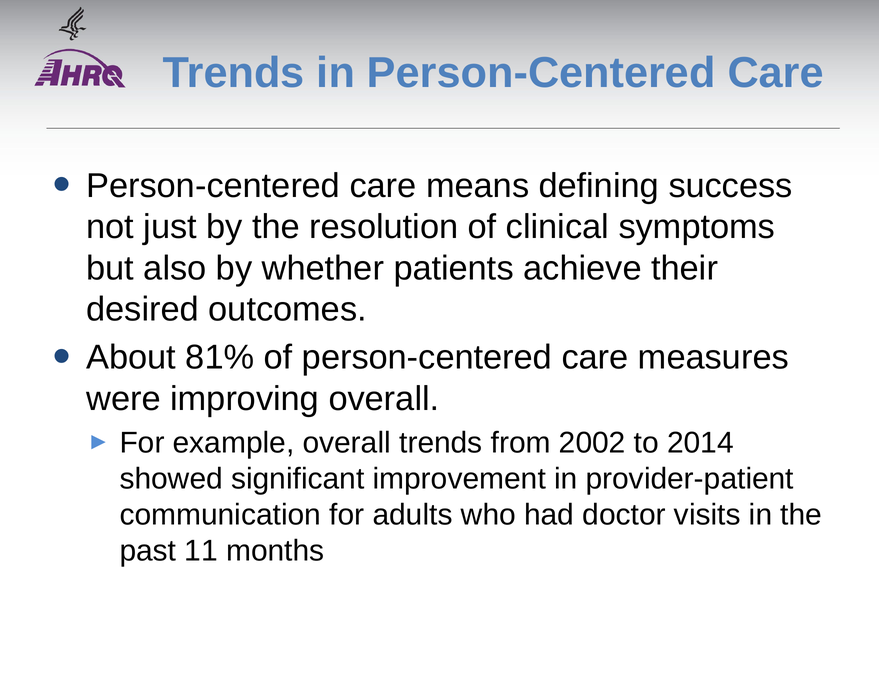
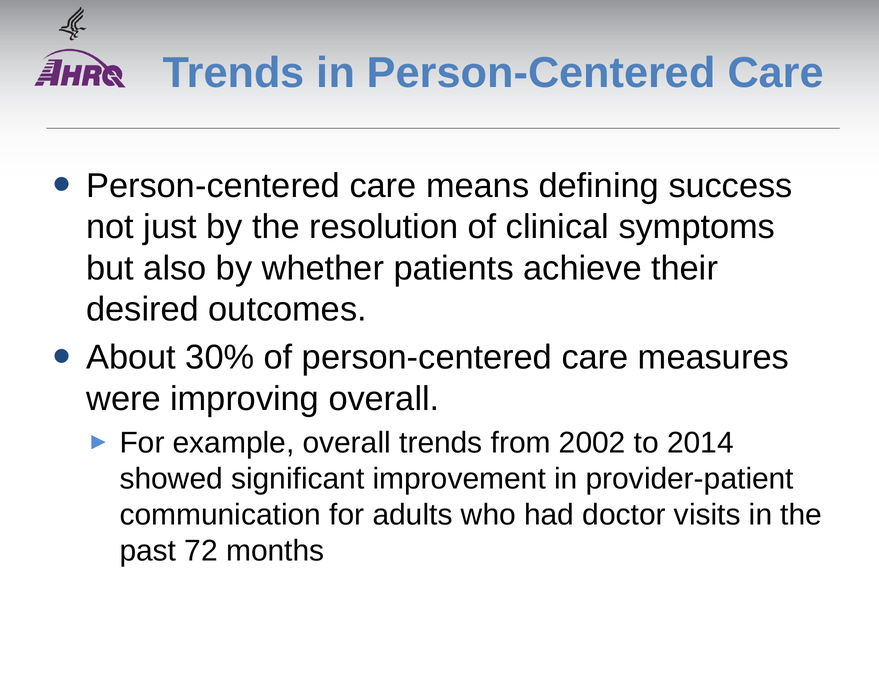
81%: 81% -> 30% (220, 358)
11: 11 -> 72 (201, 551)
